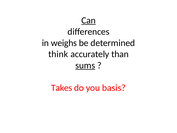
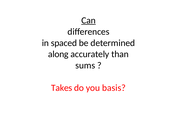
weighs: weighs -> spaced (64, 43)
think: think -> along (58, 54)
sums underline: present -> none (85, 65)
